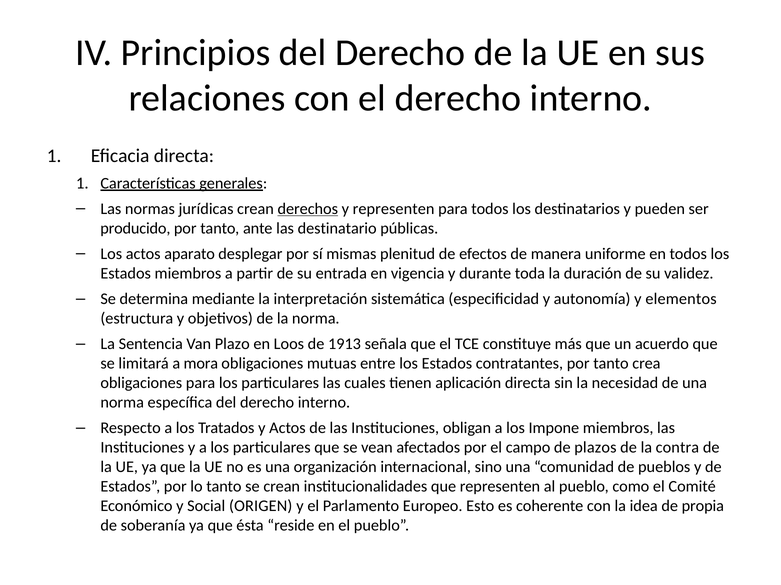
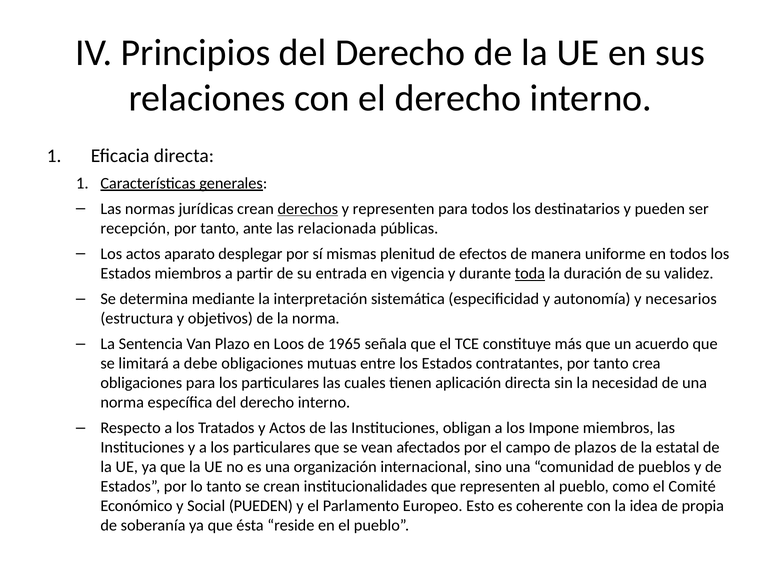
producido: producido -> recepción (135, 229)
destinatario: destinatario -> relacionada (337, 229)
toda underline: none -> present (530, 274)
elementos: elementos -> necesarios (681, 299)
1913: 1913 -> 1965 (345, 344)
mora: mora -> debe (201, 364)
contra: contra -> estatal (678, 448)
Social ORIGEN: ORIGEN -> PUEDEN (261, 507)
